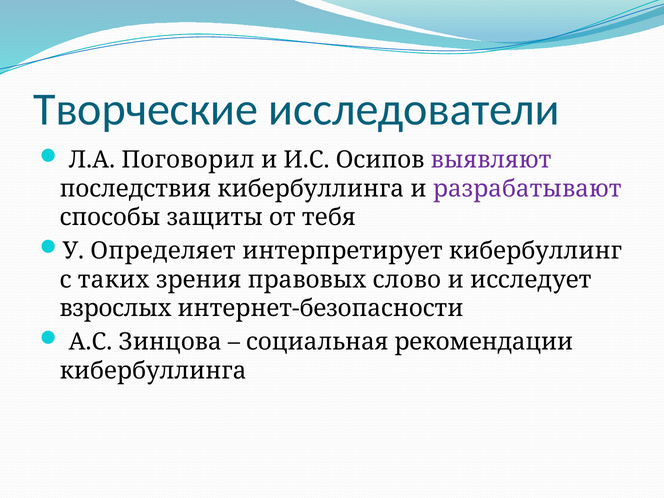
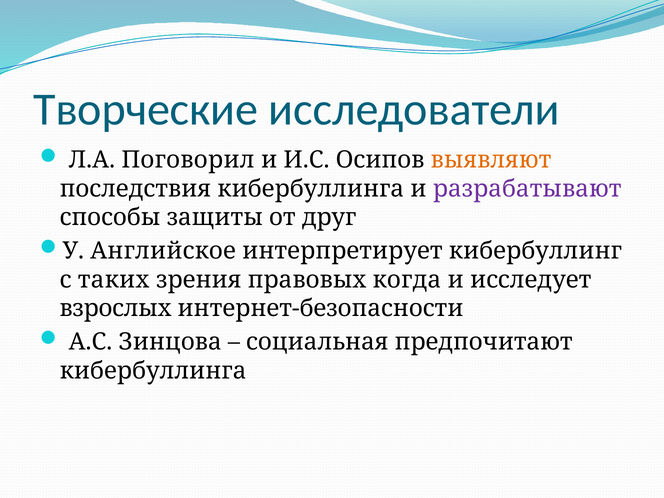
выявляют colour: purple -> orange (491, 160)
тебя: тебя -> друг (329, 217)
Определяет: Определяет -> Английское (163, 251)
слово: слово -> когда (407, 280)
рекомендации: рекомендации -> предпочитают (484, 342)
